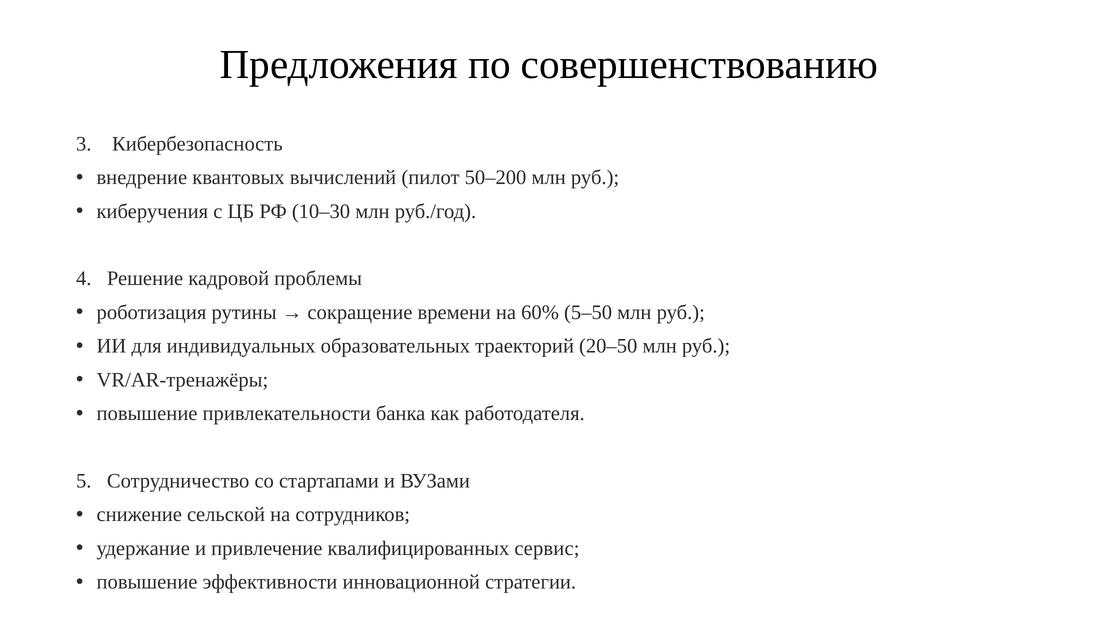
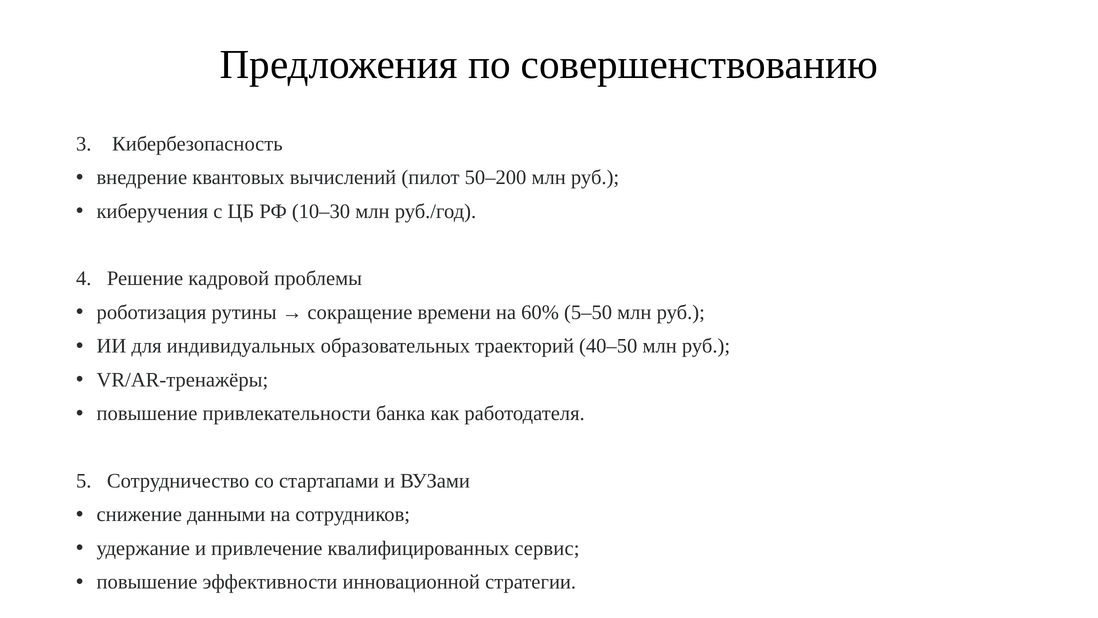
20–50: 20–50 -> 40–50 (608, 346)
сельской: сельской -> данными (226, 514)
